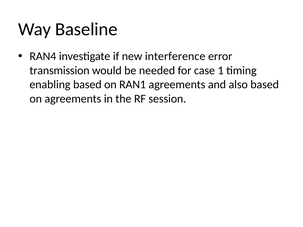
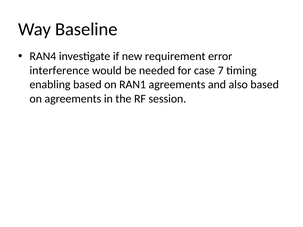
interference: interference -> requirement (175, 56)
transmission: transmission -> interference (59, 71)
1: 1 -> 7 (221, 71)
